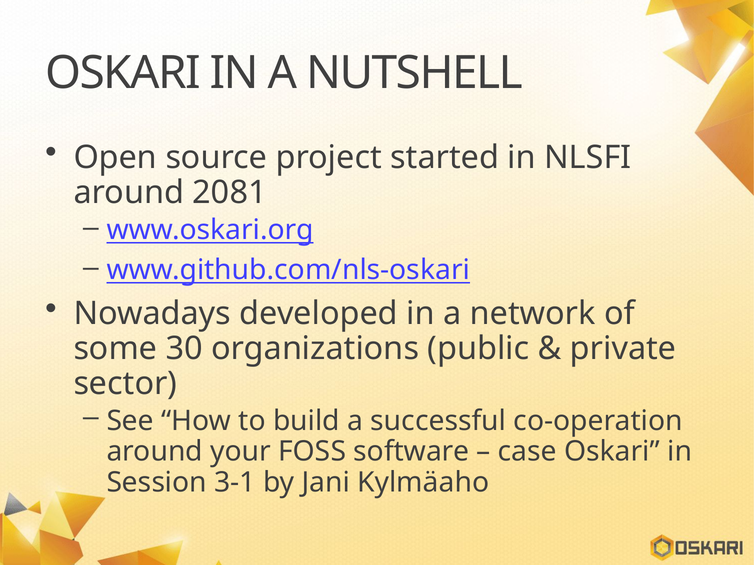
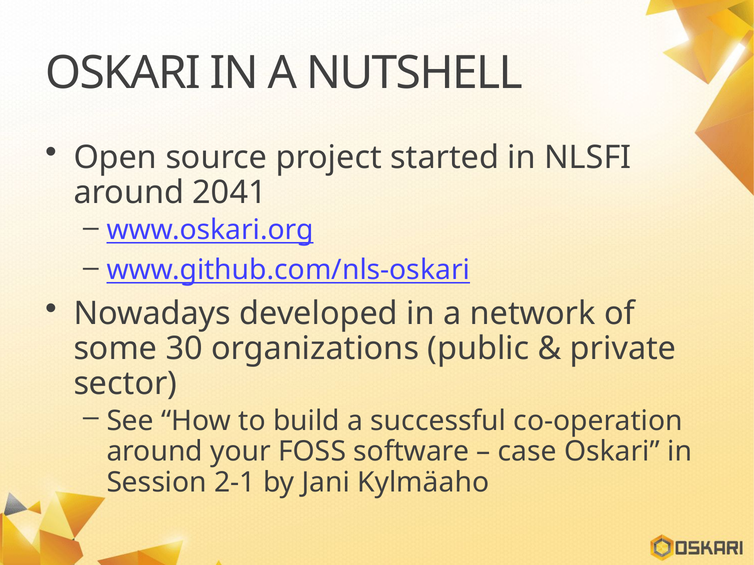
2081: 2081 -> 2041 (230, 193)
3-1: 3-1 -> 2-1 (235, 483)
